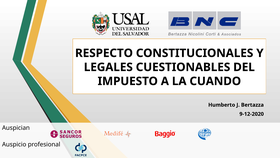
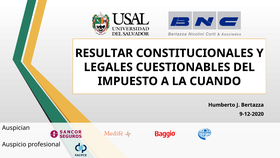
RESPECTO: RESPECTO -> RESULTAR (104, 53)
